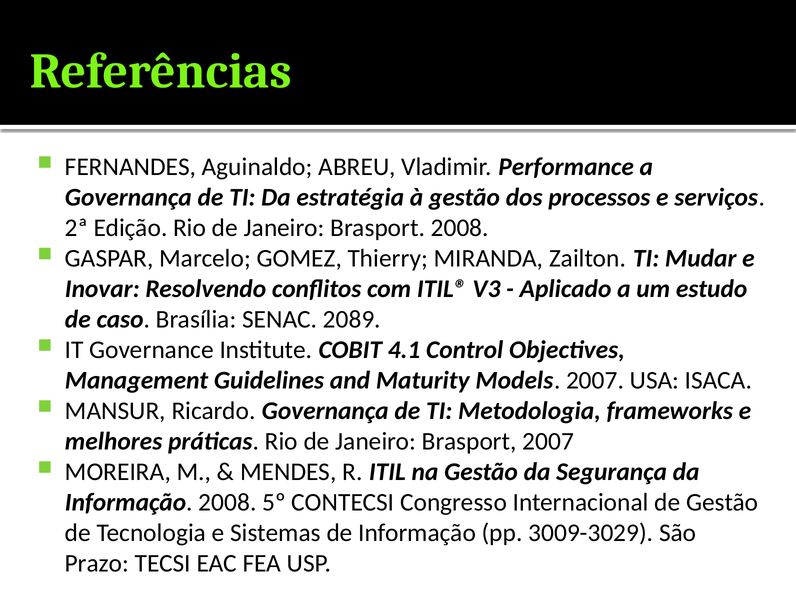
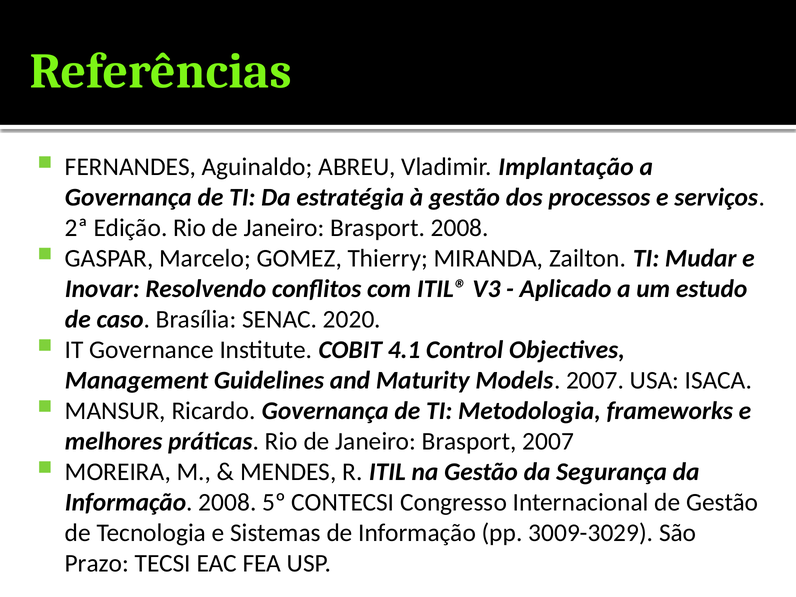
Performance: Performance -> Implantação (566, 167)
2089: 2089 -> 2020 (352, 319)
